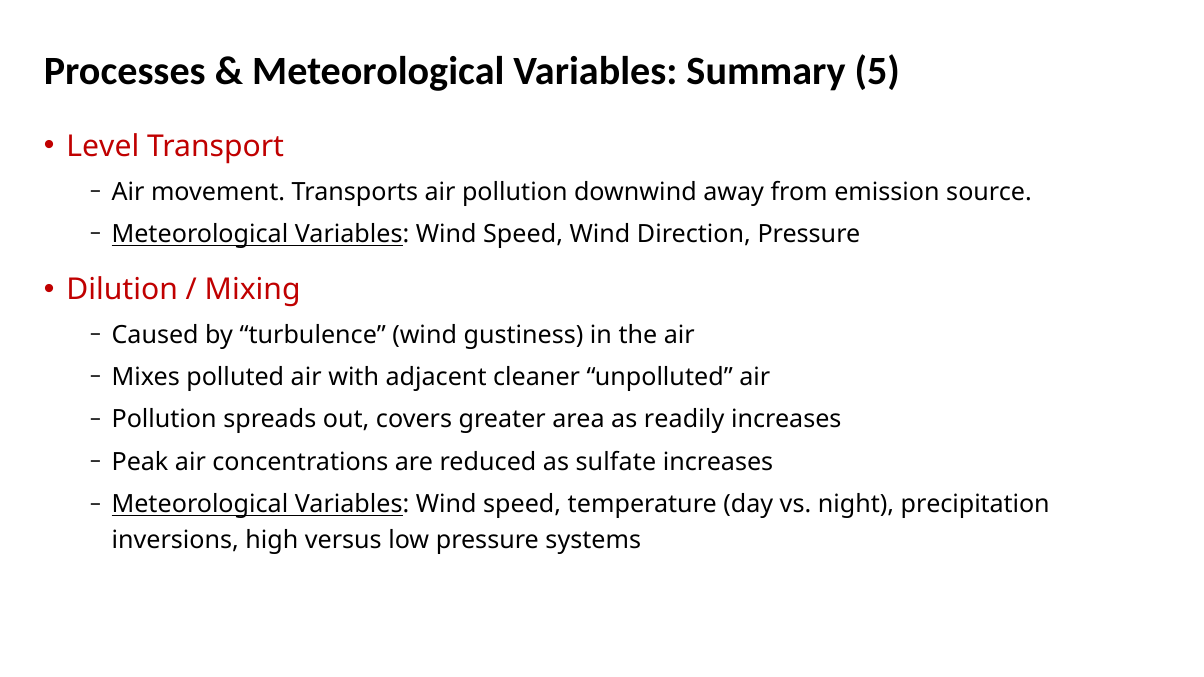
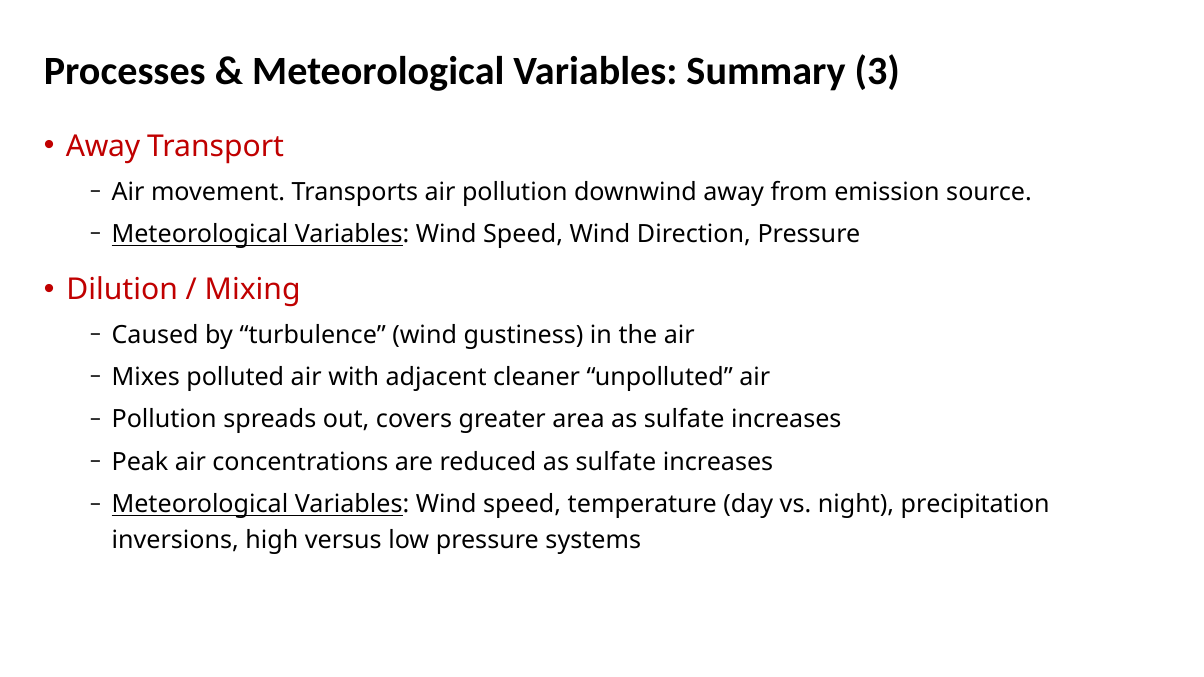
5: 5 -> 3 (877, 71)
Level: Level -> Away (103, 147)
area as readily: readily -> sulfate (684, 420)
